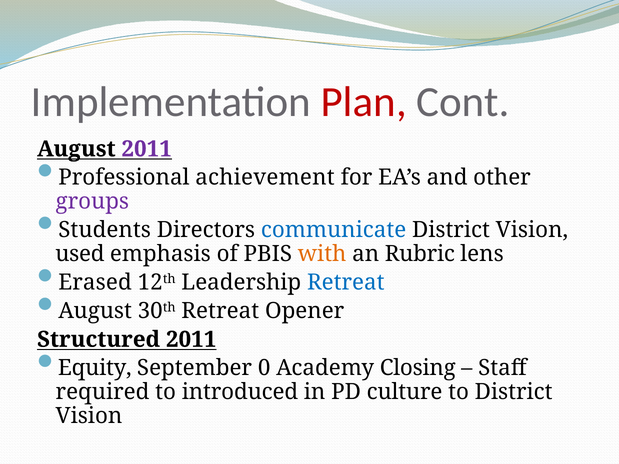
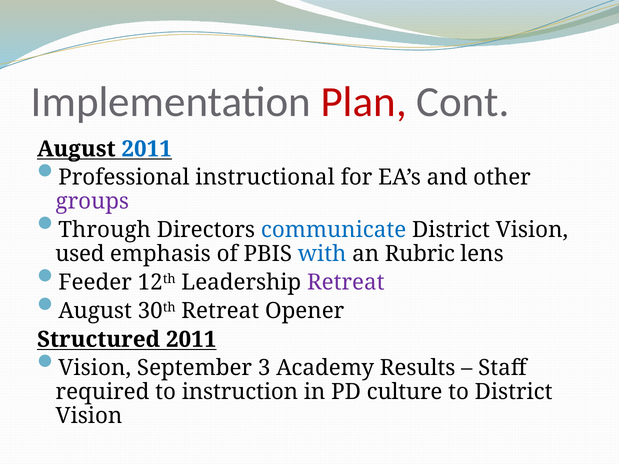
2011 colour: purple -> blue (147, 149)
achievement: achievement -> instructional (265, 177)
Students: Students -> Through (105, 230)
with colour: orange -> blue (322, 254)
Erased: Erased -> Feeder (95, 283)
Retreat colour: blue -> purple (346, 283)
Equity: Equity -> Vision (95, 368)
0: 0 -> 3 (264, 368)
Closing: Closing -> Results (418, 368)
introduced: introduced -> instruction (240, 392)
